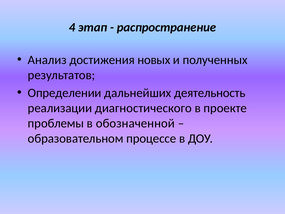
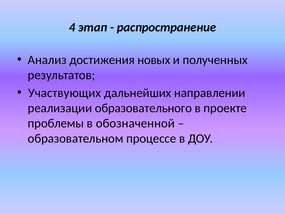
Определении: Определении -> Участвующих (64, 93)
деятельность: деятельность -> направлении (210, 93)
диагностического: диагностического -> образовательного (143, 108)
